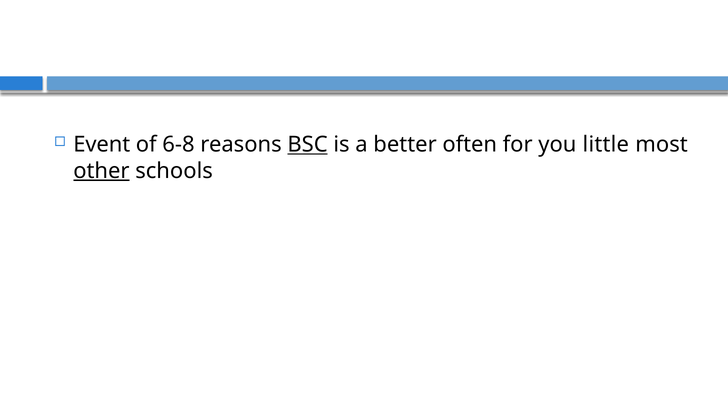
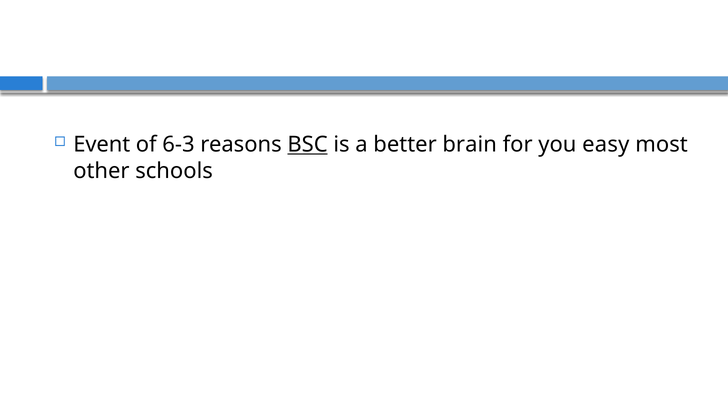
6-8: 6-8 -> 6-3 (178, 145)
often: often -> brain (470, 145)
little: little -> easy (606, 145)
other underline: present -> none (101, 171)
